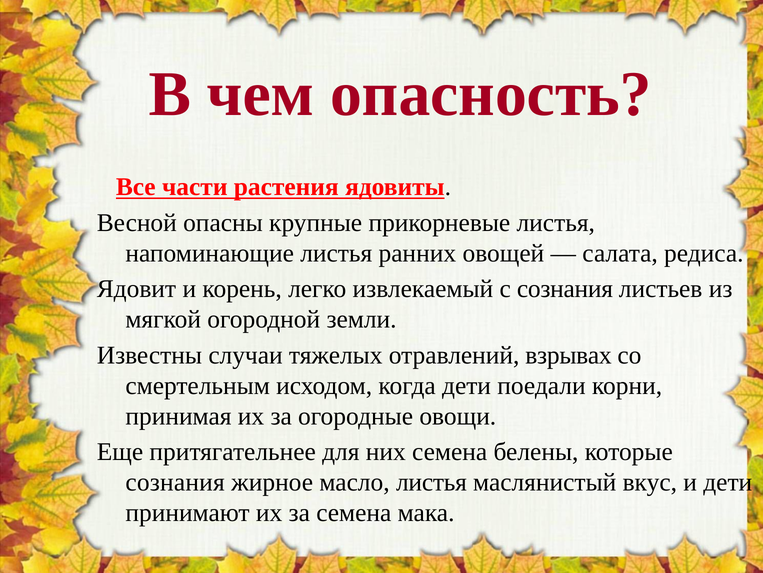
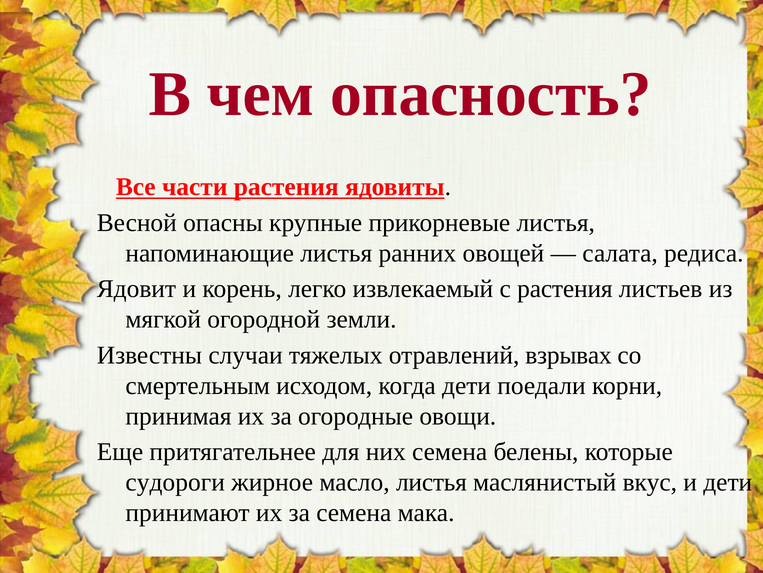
с сознания: сознания -> растения (565, 289)
сознания: сознания -> судороги (175, 482)
